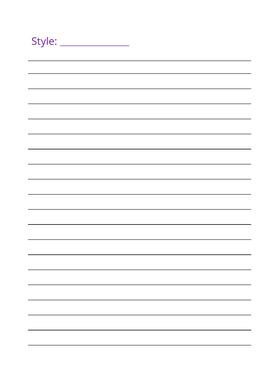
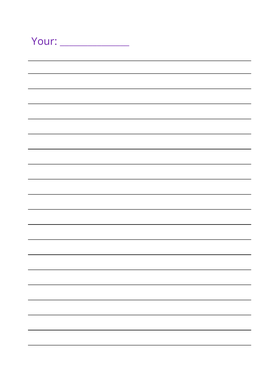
Style: Style -> Your (44, 42)
